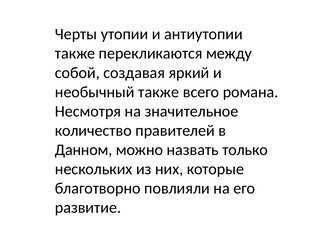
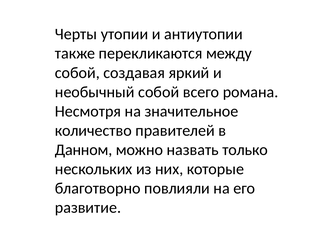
необычный также: также -> собой (159, 92)
